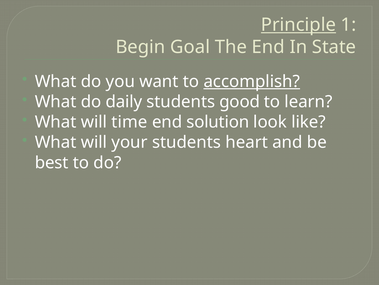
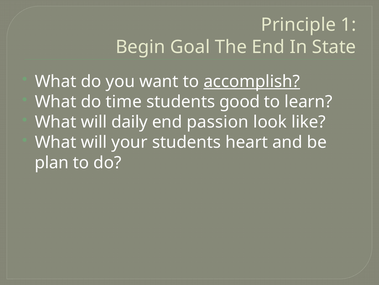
Principle underline: present -> none (298, 25)
daily: daily -> time (124, 102)
time: time -> daily (130, 122)
solution: solution -> passion (218, 122)
best: best -> plan (52, 162)
